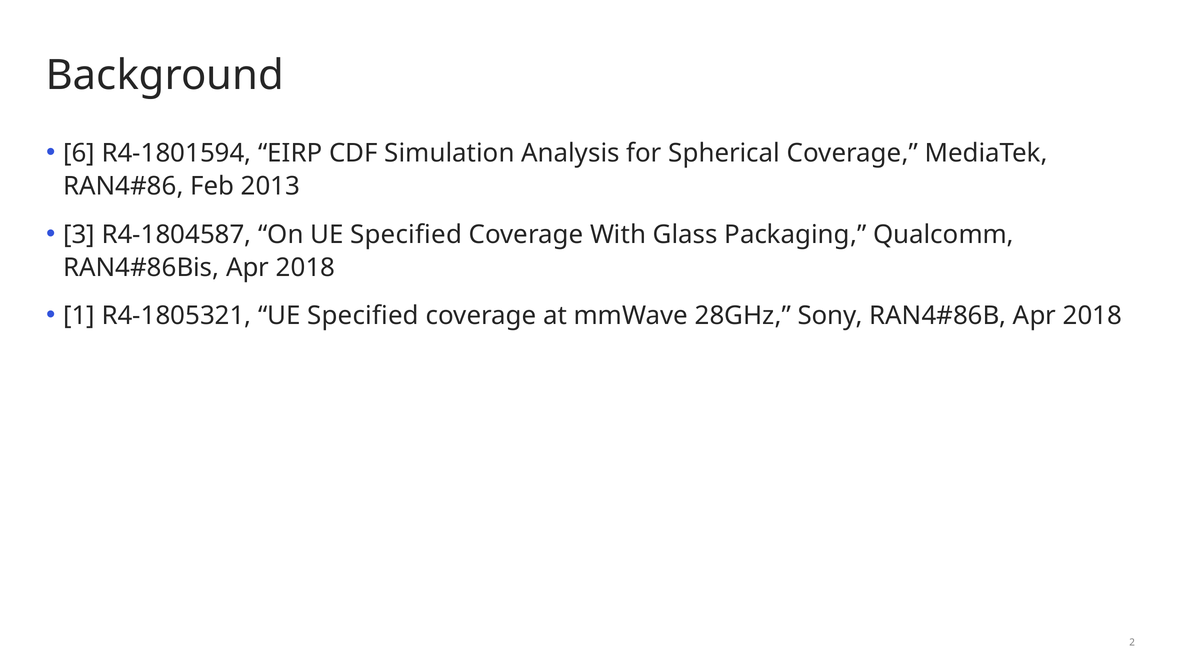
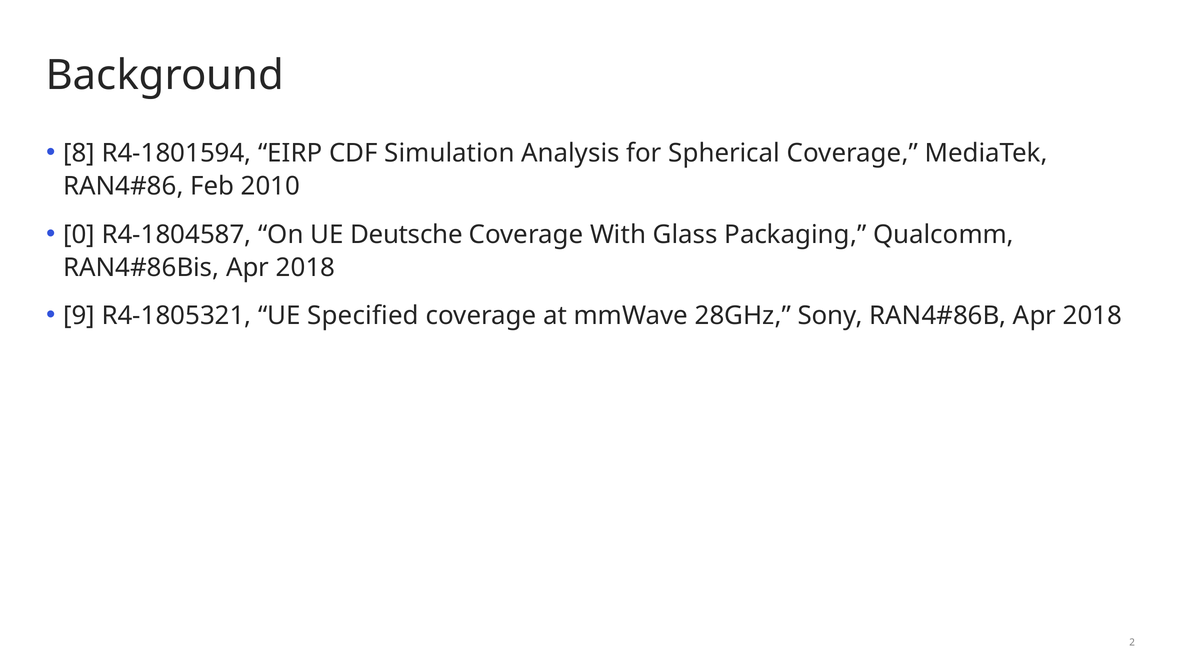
6: 6 -> 8 (79, 153)
2013: 2013 -> 2010 (270, 186)
3: 3 -> 0 (79, 234)
On UE Specified: Specified -> Deutsche (406, 234)
1: 1 -> 9 (79, 316)
